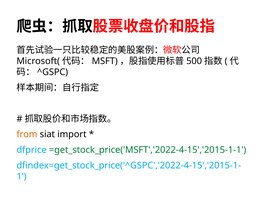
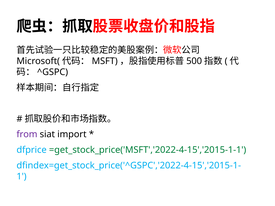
from colour: orange -> purple (27, 135)
